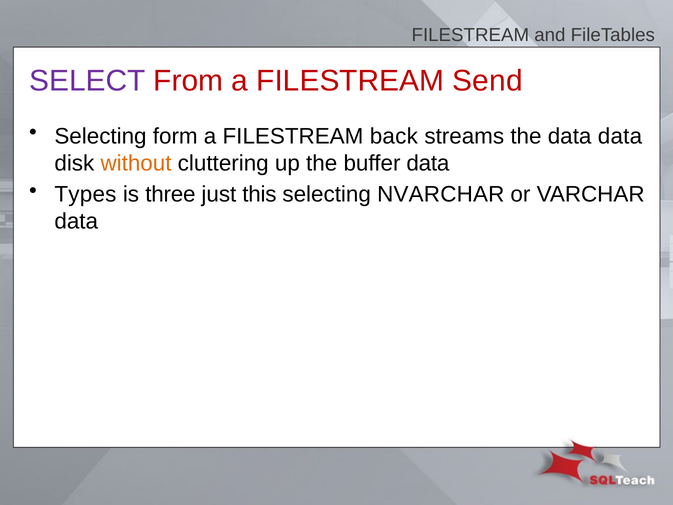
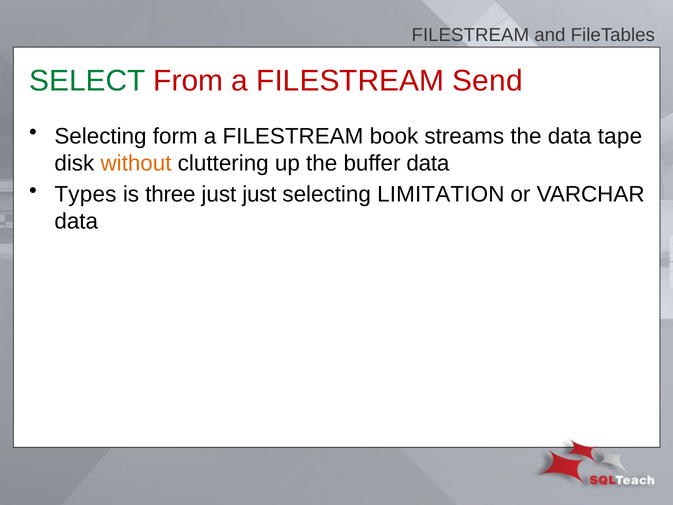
SELECT colour: purple -> green (87, 81)
back: back -> book (394, 136)
data data: data -> tape (620, 136)
just this: this -> just (259, 194)
NVARCHAR: NVARCHAR -> LIMITATION (441, 194)
